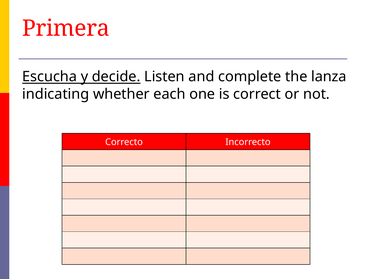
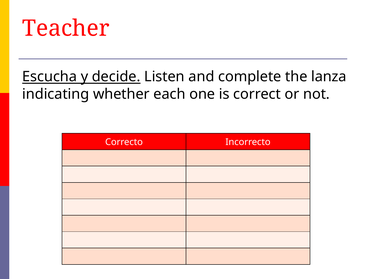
Primera: Primera -> Teacher (66, 28)
